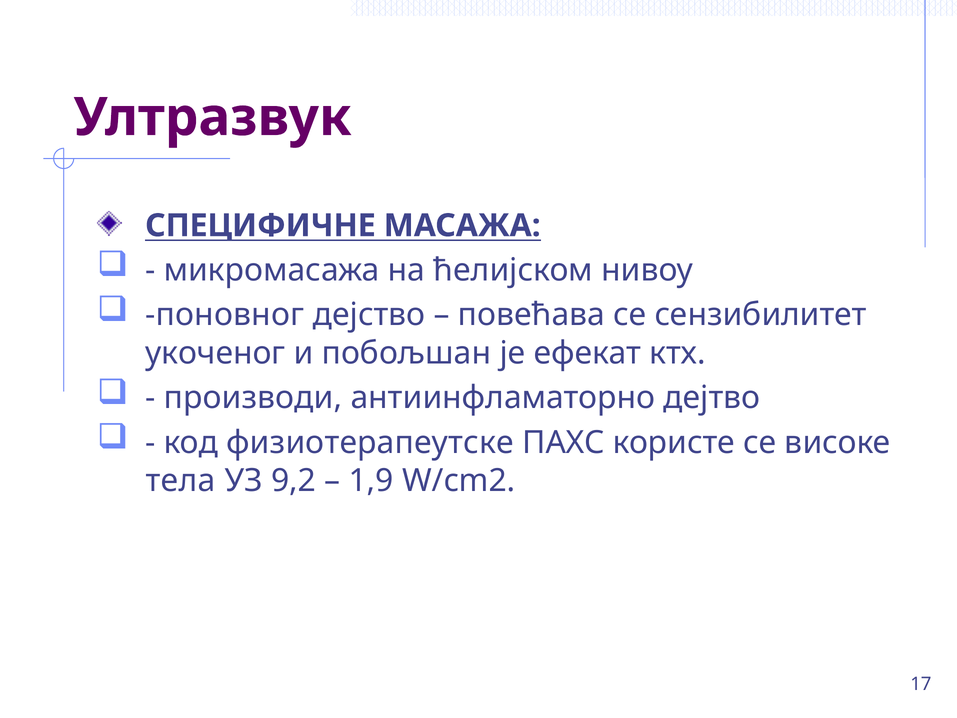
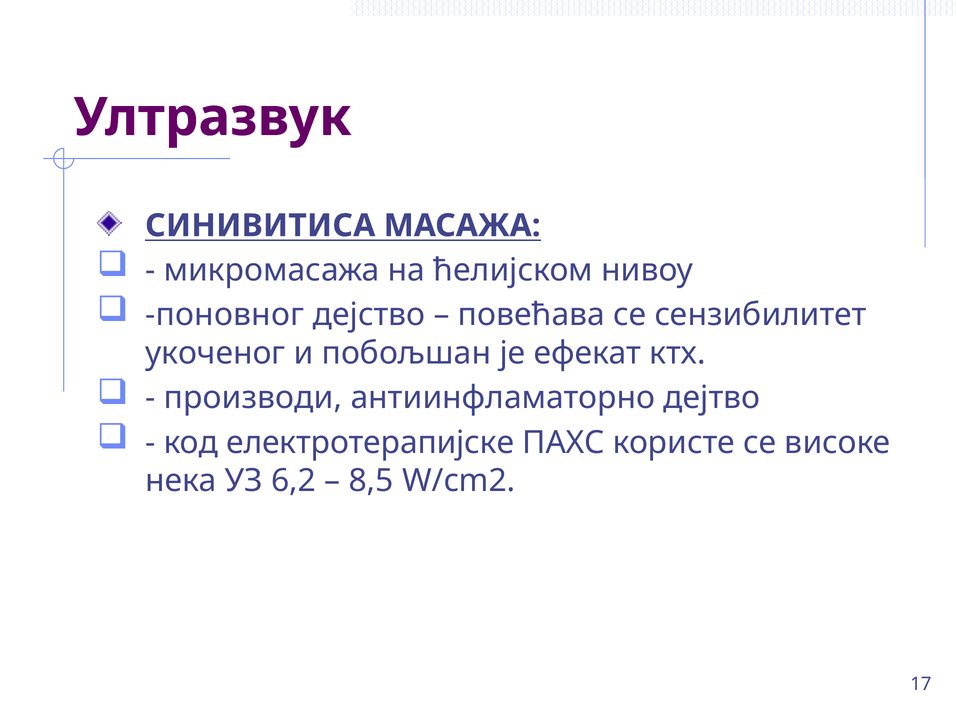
СПЕЦИФИЧНЕ: СПЕЦИФИЧНЕ -> СИНИВИТИСА (260, 226)
физиотерапеутске: физиотерапеутске -> електротерапијске (370, 442)
тела: тела -> нека (181, 481)
9,2: 9,2 -> 6,2 (294, 481)
1,9: 1,9 -> 8,5 (371, 481)
